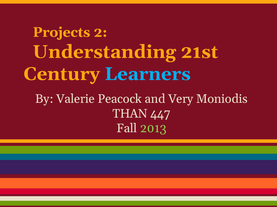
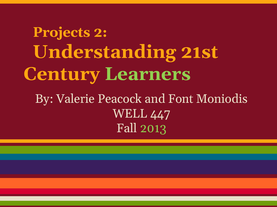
Learners colour: light blue -> light green (148, 74)
Very: Very -> Font (181, 99)
THAN: THAN -> WELL (130, 114)
